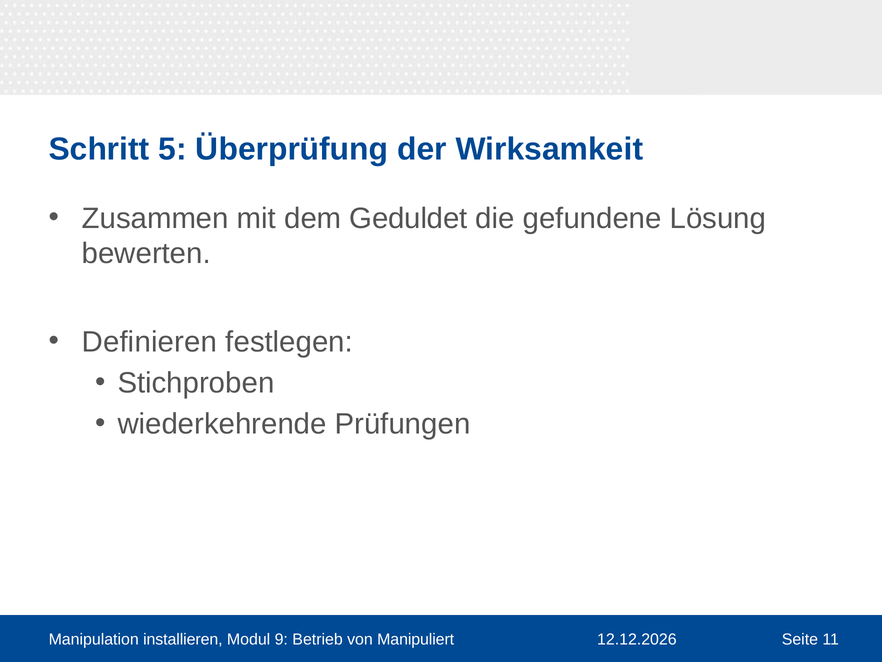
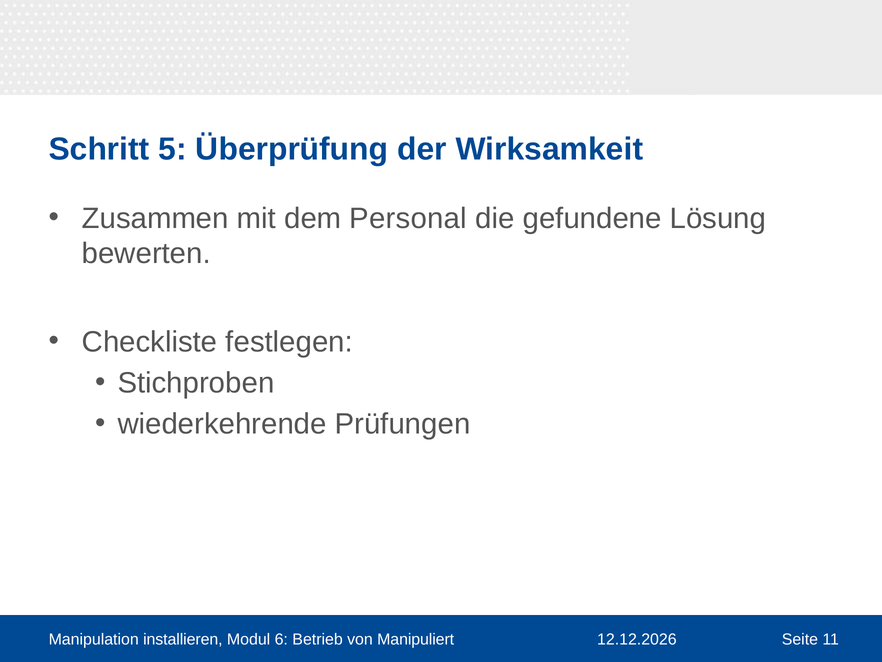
Geduldet: Geduldet -> Personal (408, 218)
Definieren: Definieren -> Checkliste (150, 342)
9: 9 -> 6 (281, 639)
